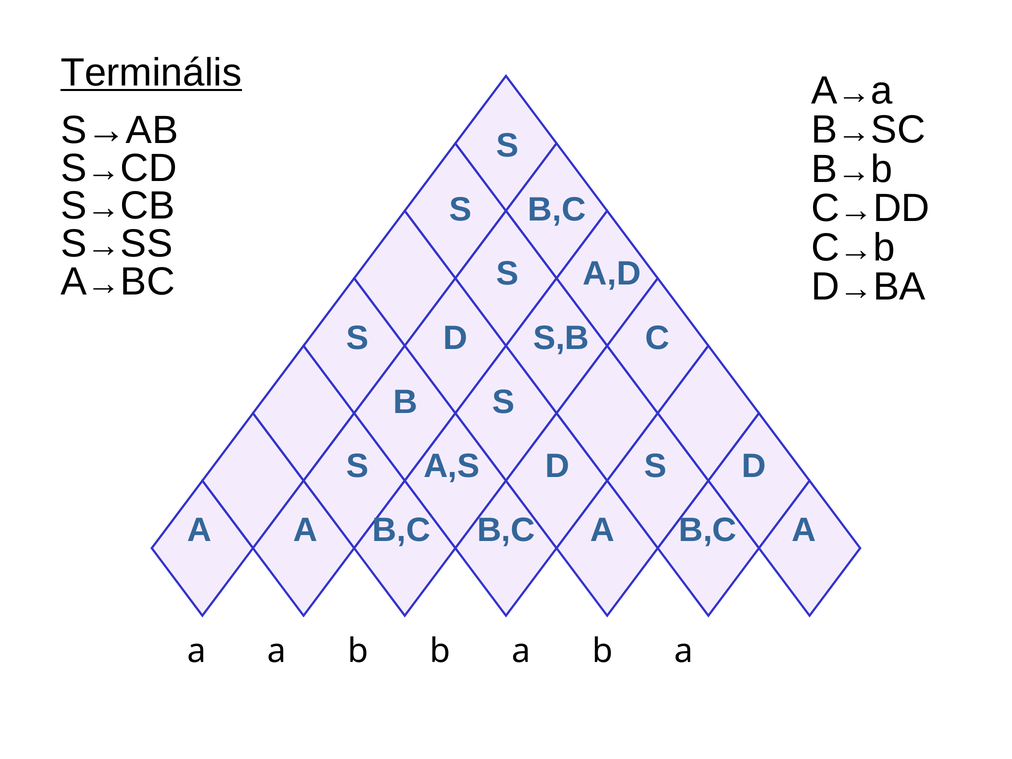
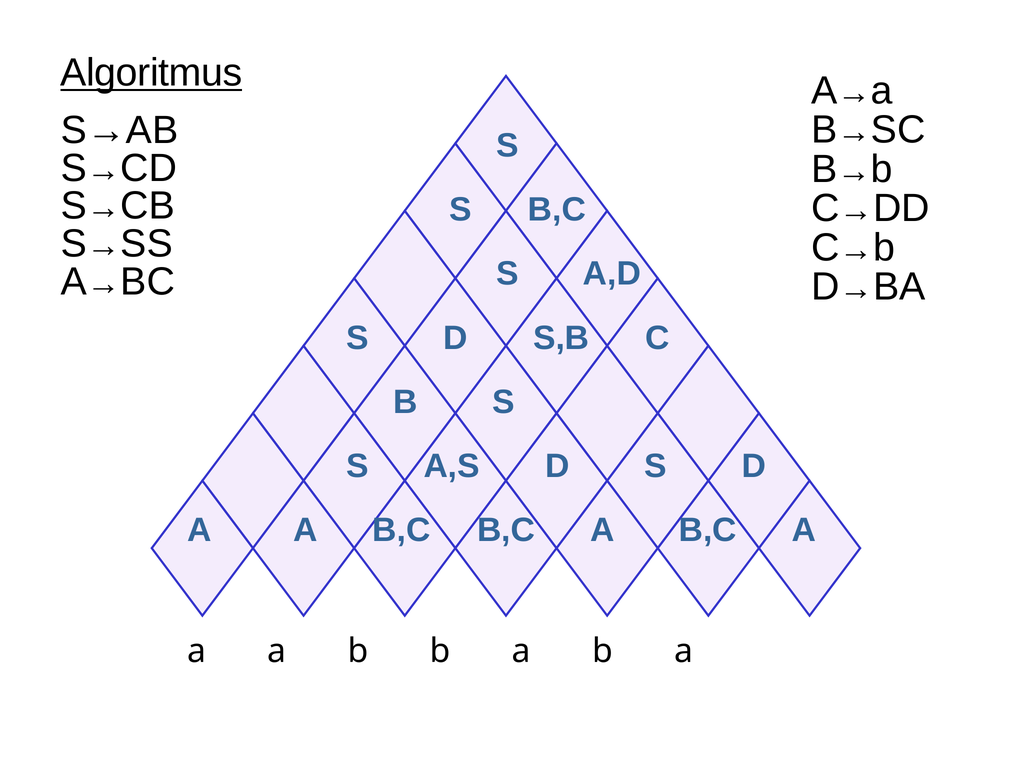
Terminális: Terminális -> Algoritmus (151, 73)
